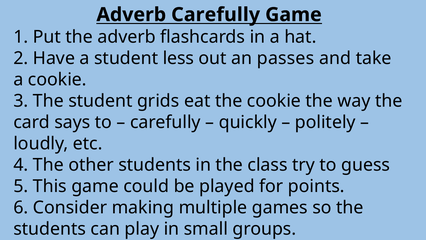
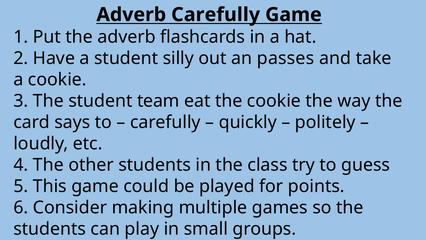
less: less -> silly (178, 58)
grids: grids -> team (158, 101)
